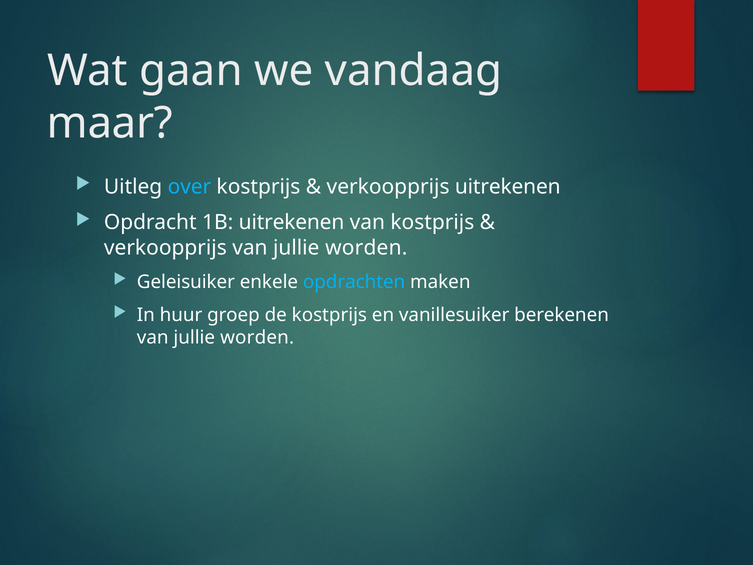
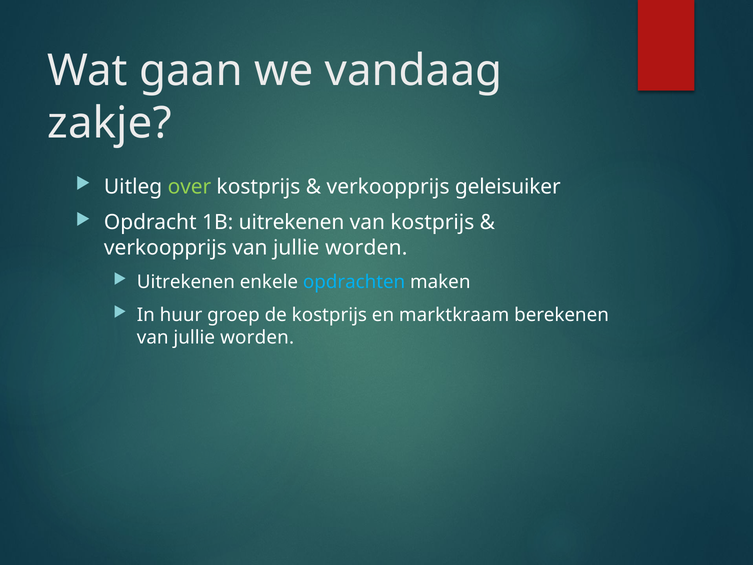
maar: maar -> zakje (110, 123)
over colour: light blue -> light green (189, 187)
verkoopprijs uitrekenen: uitrekenen -> geleisuiker (508, 187)
Geleisuiker: Geleisuiker -> Uitrekenen (186, 282)
vanillesuiker: vanillesuiker -> marktkraam (454, 315)
